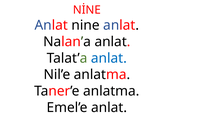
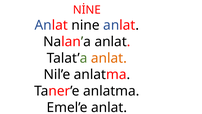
anlat colour: blue -> orange (109, 58)
